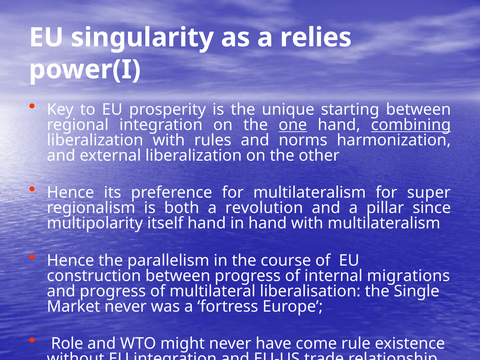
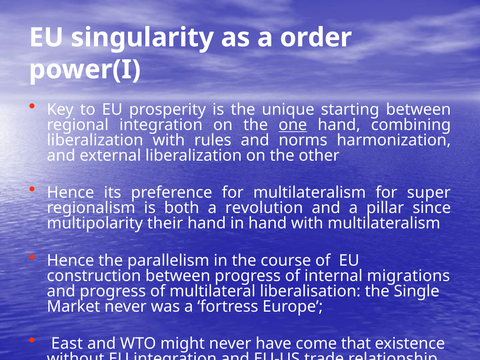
relies: relies -> order (316, 38)
combining underline: present -> none (411, 125)
itself: itself -> their (165, 223)
Role: Role -> East (67, 344)
rule: rule -> that (356, 344)
